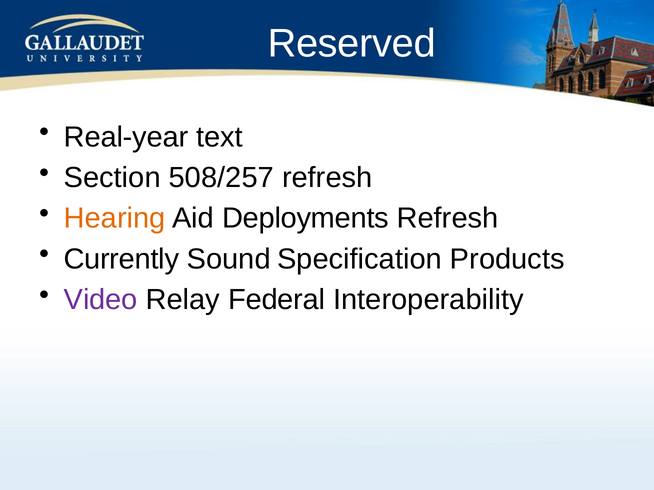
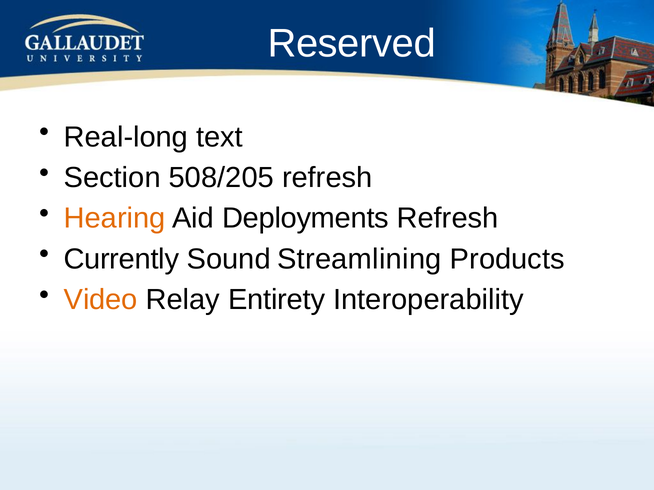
Real-year: Real-year -> Real-long (126, 137)
508/257: 508/257 -> 508/205 (221, 178)
Specification: Specification -> Streamlining (359, 259)
Video colour: purple -> orange (101, 300)
Federal: Federal -> Entirety (277, 300)
